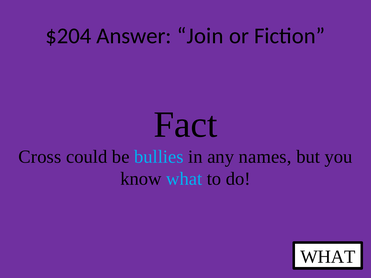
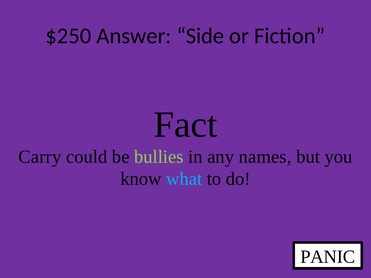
$204: $204 -> $250 (68, 36)
Join: Join -> Side (200, 36)
Cross: Cross -> Carry (40, 157)
bullies colour: light blue -> light green (159, 157)
WHAT: WHAT -> PANIC (328, 257)
